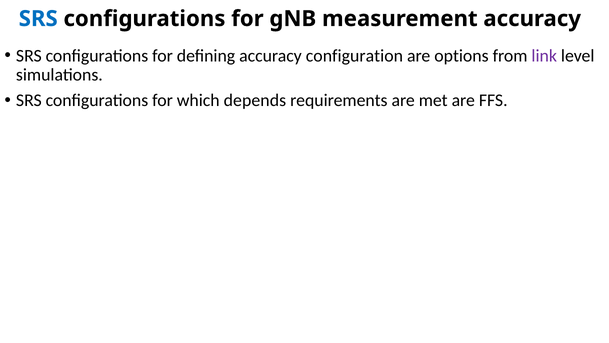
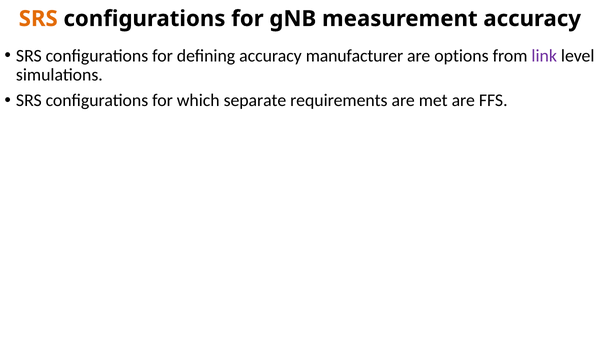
SRS colour: blue -> orange (38, 19)
configuration: configuration -> manufacturer (355, 56)
depends: depends -> separate (255, 100)
